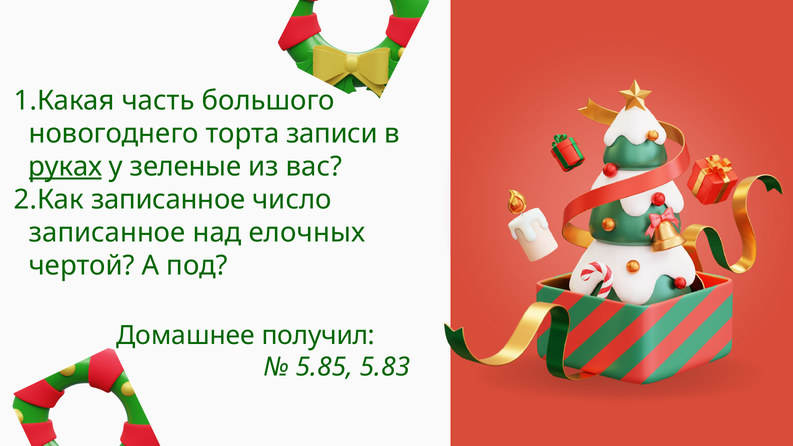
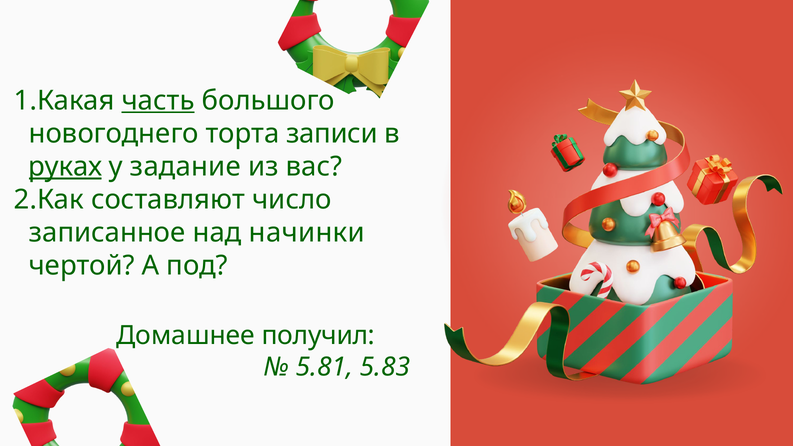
часть underline: none -> present (158, 101)
зеленые: зеленые -> задание (185, 167)
записанное: записанное -> составляют (168, 200)
елочных: елочных -> начинки (307, 233)
5.85: 5.85 -> 5.81 (324, 367)
